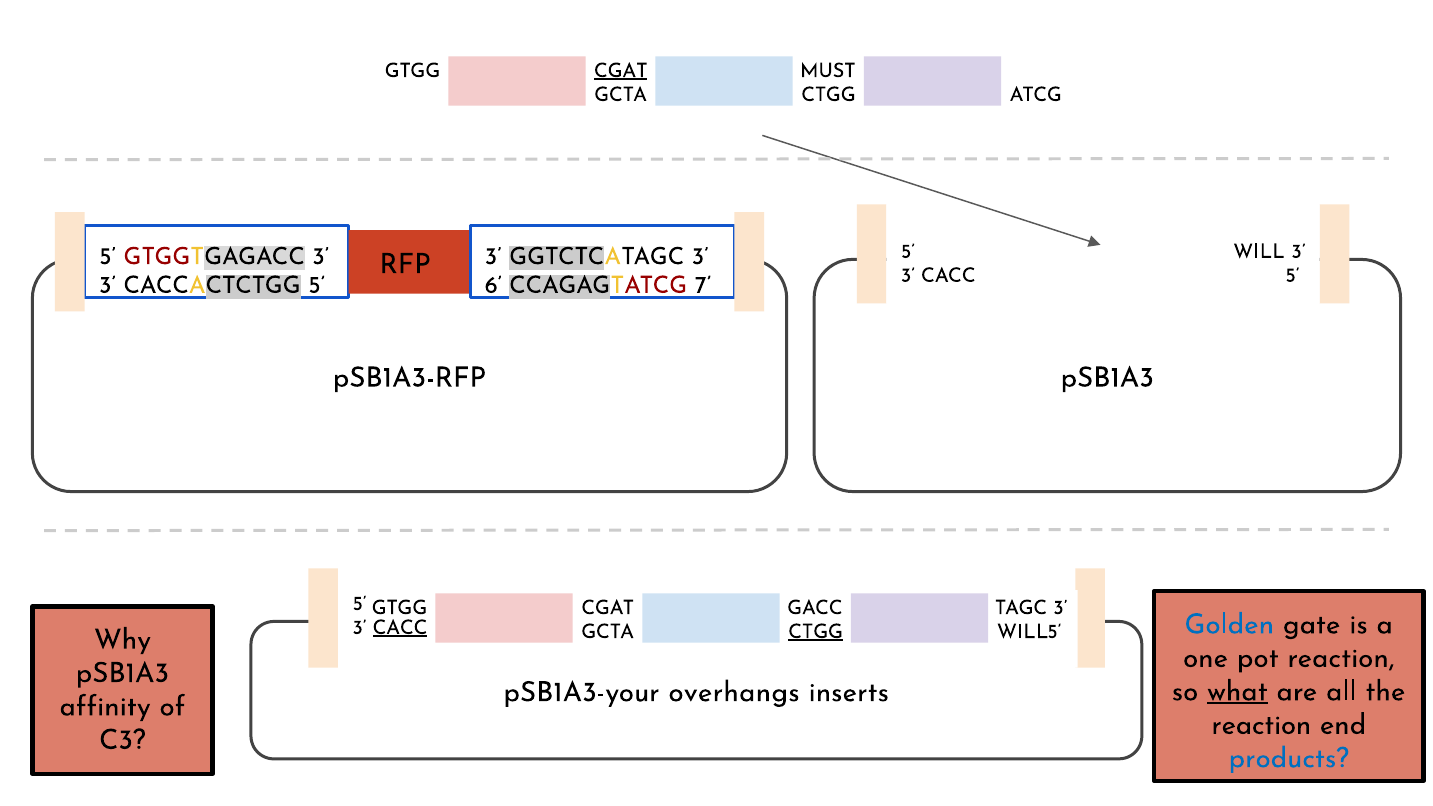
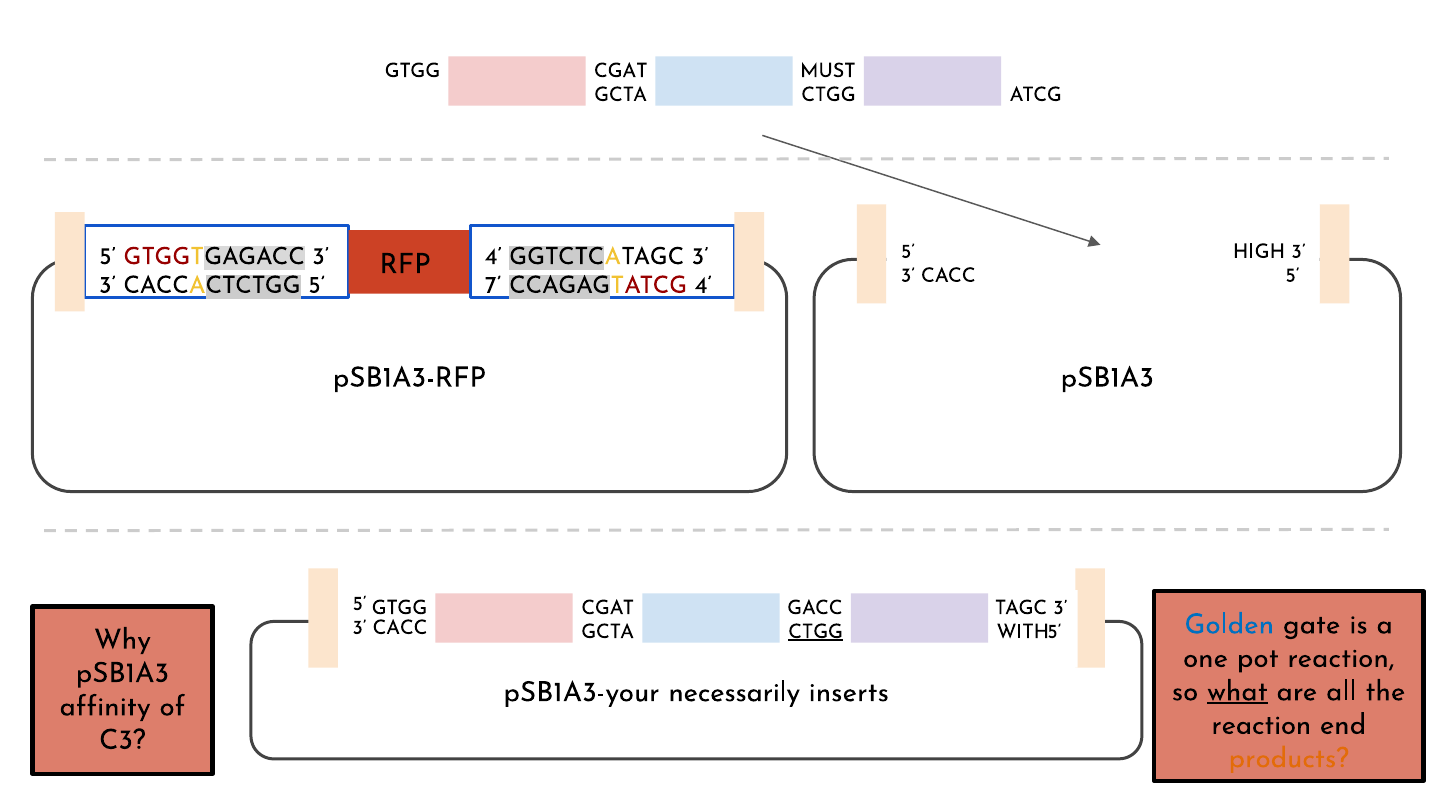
CGAT underline: present -> none (621, 70)
WILL: WILL -> HIGH (1259, 251)
RFP 3: 3 -> 4 (493, 256)
6: 6 -> 7 (493, 285)
CCAGAGTATCG 7: 7 -> 4 (703, 285)
CACC underline: present -> none (400, 627)
WILL: WILL -> WITH (1023, 632)
overhangs: overhangs -> necessarily (734, 692)
products colour: blue -> orange (1289, 758)
